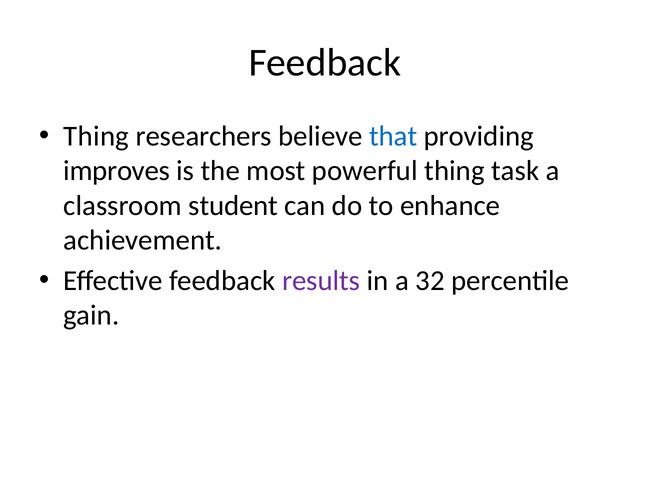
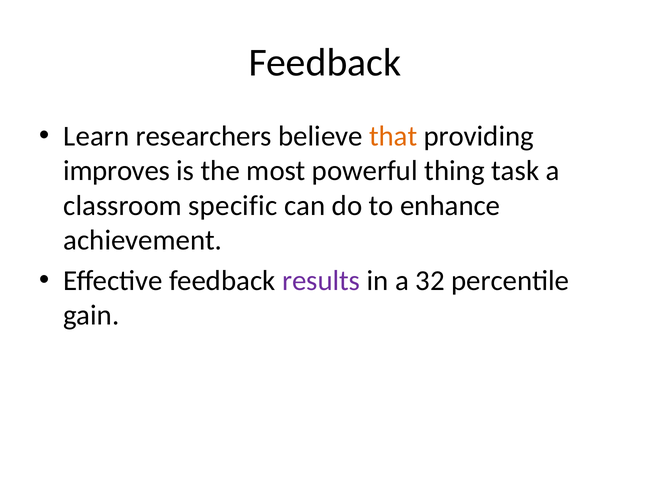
Thing: Thing -> Learn (96, 136)
that colour: blue -> orange (393, 136)
student: student -> specific (233, 206)
